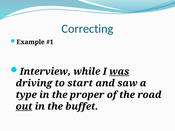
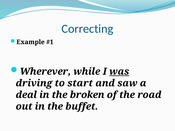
Interview: Interview -> Wherever (45, 72)
type: type -> deal (26, 95)
proper: proper -> broken (87, 95)
out underline: present -> none (24, 107)
